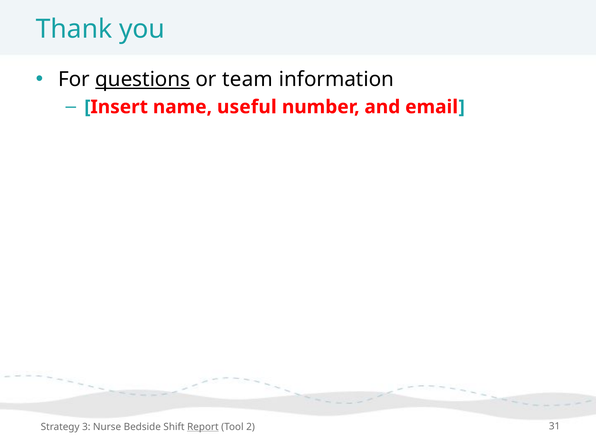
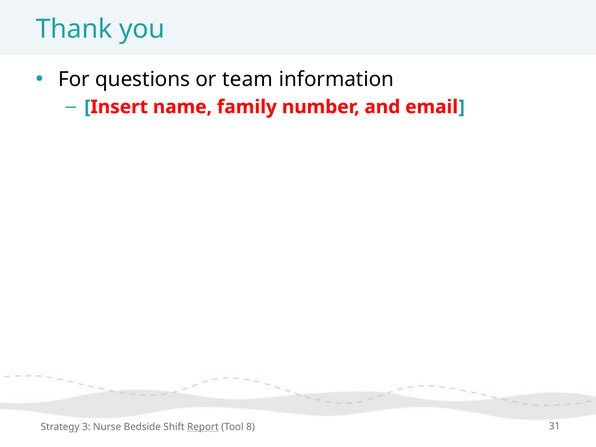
questions underline: present -> none (143, 79)
useful: useful -> family (247, 107)
2: 2 -> 8 (251, 427)
